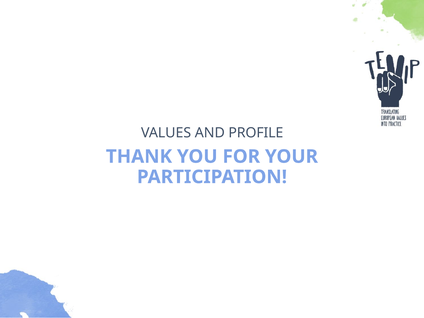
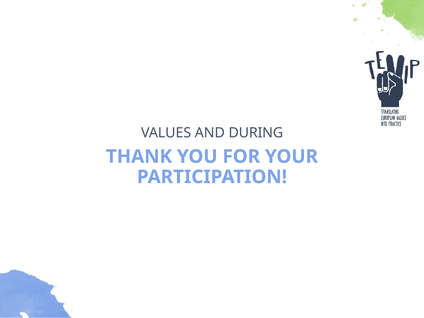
PROFILE: PROFILE -> DURING (256, 133)
